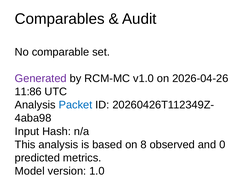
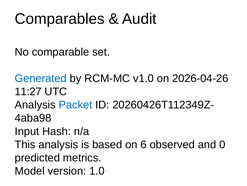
Generated colour: purple -> blue (41, 78)
11:86: 11:86 -> 11:27 (28, 91)
8: 8 -> 6 (144, 144)
